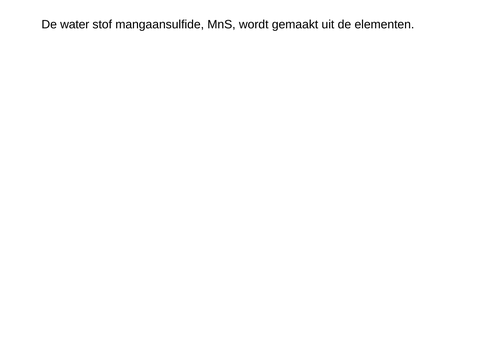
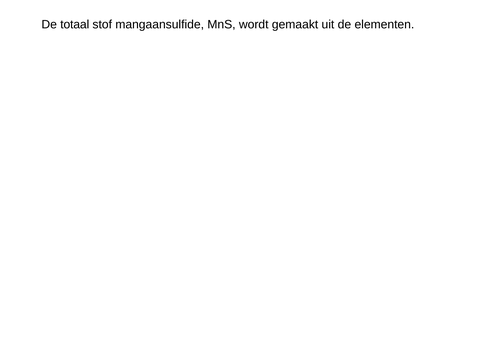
water: water -> totaal (75, 25)
